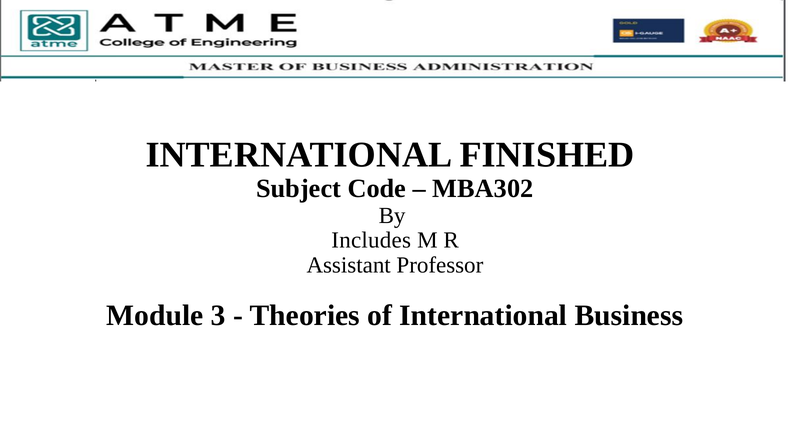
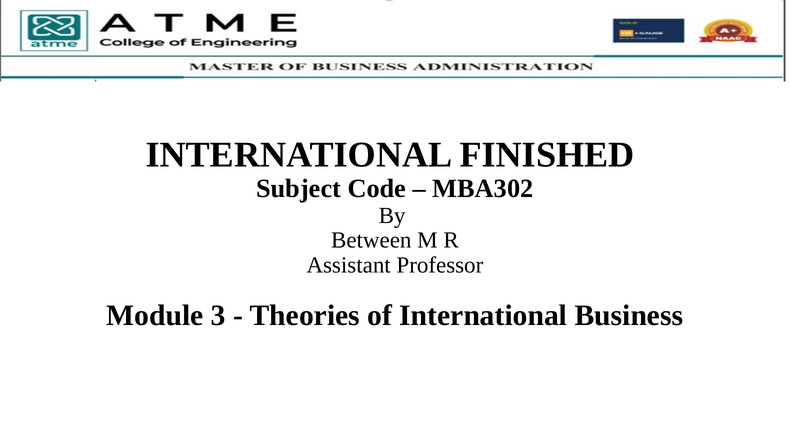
Includes: Includes -> Between (371, 240)
